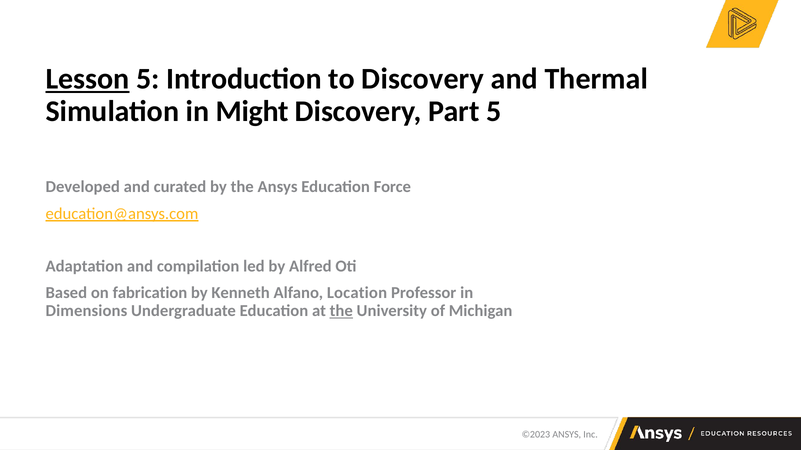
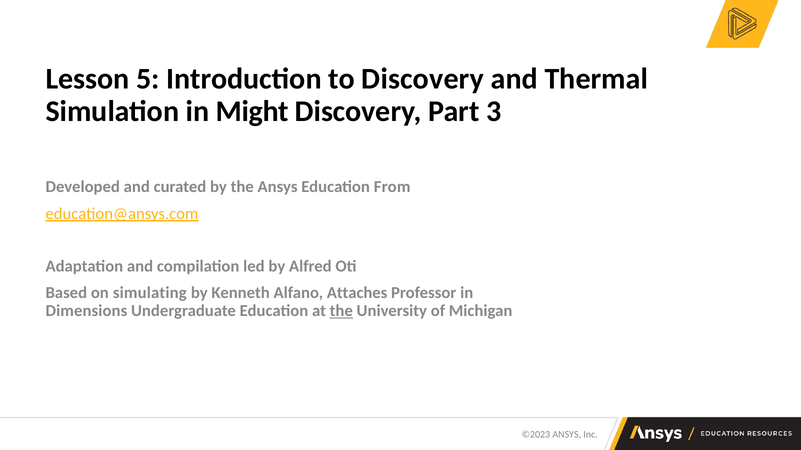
Lesson underline: present -> none (87, 79)
Part 5: 5 -> 3 (494, 112)
Force: Force -> From (392, 187)
fabrication: fabrication -> simulating (150, 293)
Location: Location -> Attaches (357, 293)
